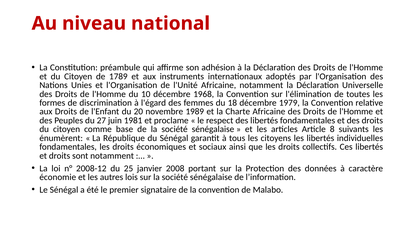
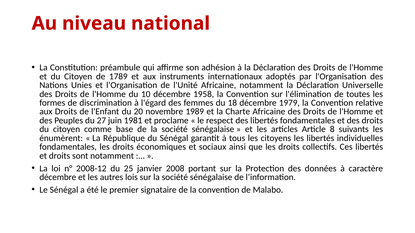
1968: 1968 -> 1958 (204, 94)
économie: économie -> décembre (58, 178)
